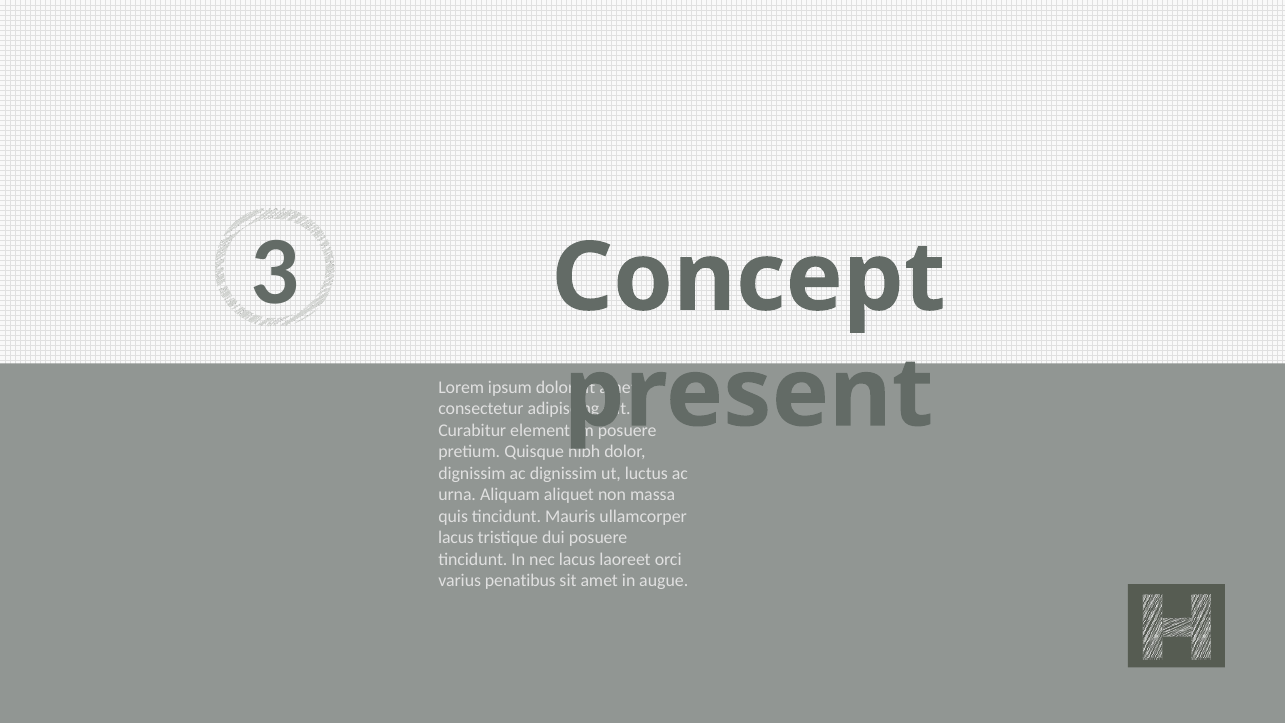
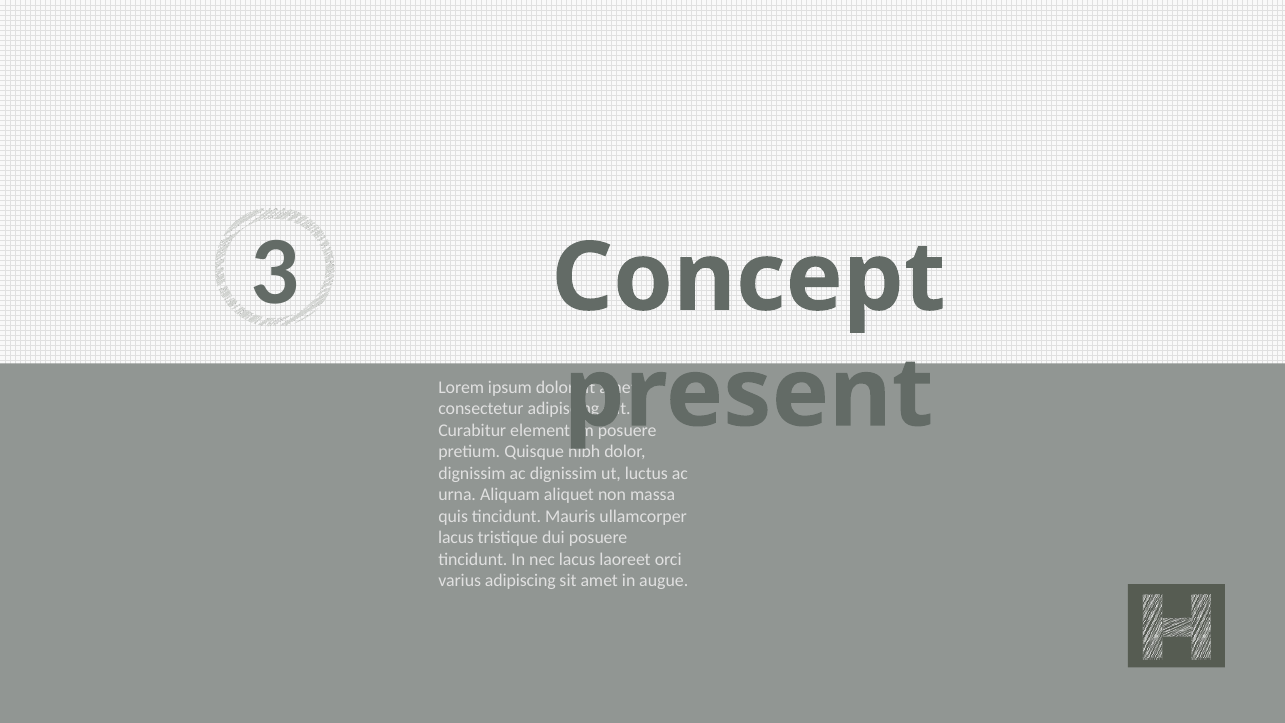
varius penatibus: penatibus -> adipiscing (520, 581)
